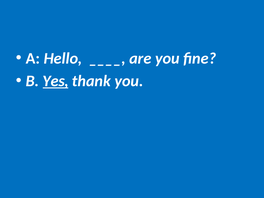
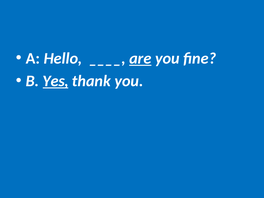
are underline: none -> present (140, 58)
